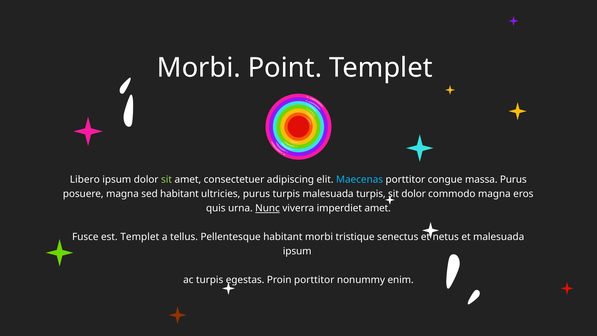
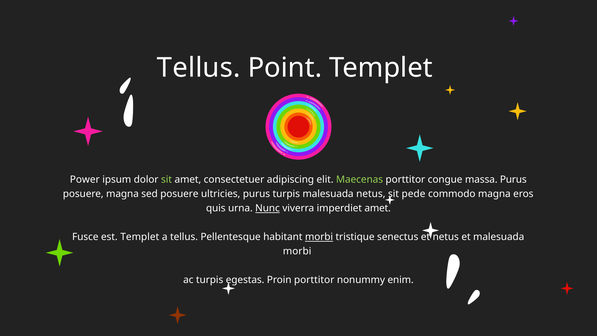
Morbi: Morbi -> Tellus (199, 68)
Libero: Libero -> Power (85, 180)
Maecenas colour: light blue -> light green (360, 180)
sed habitant: habitant -> posuere (179, 194)
malesuada turpis: turpis -> netus (371, 194)
dolor: dolor -> pede (414, 194)
morbi underline: none -> present (319, 237)
ipsum: ipsum -> morbi (297, 251)
